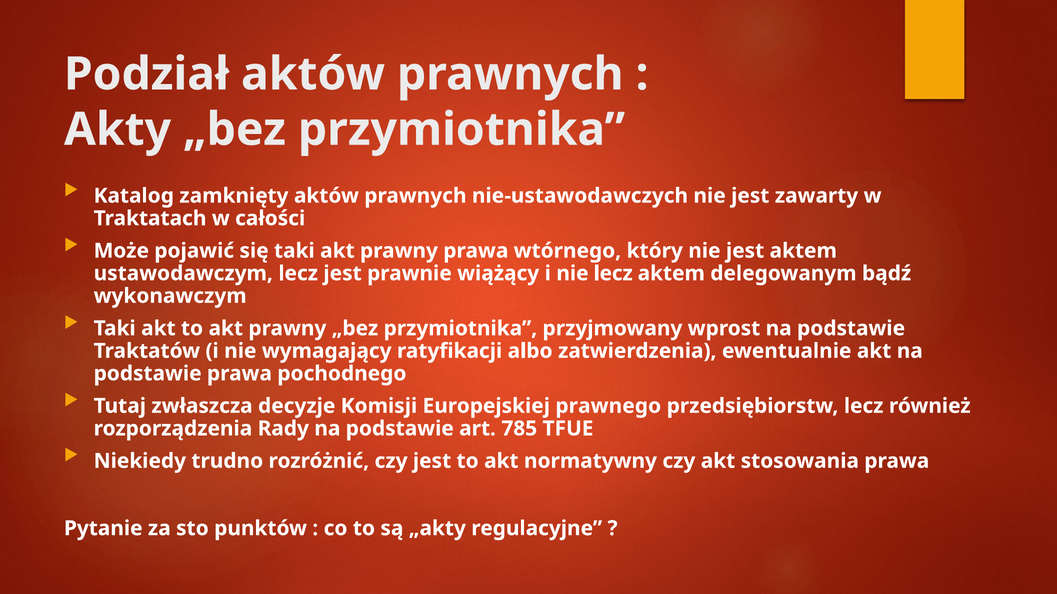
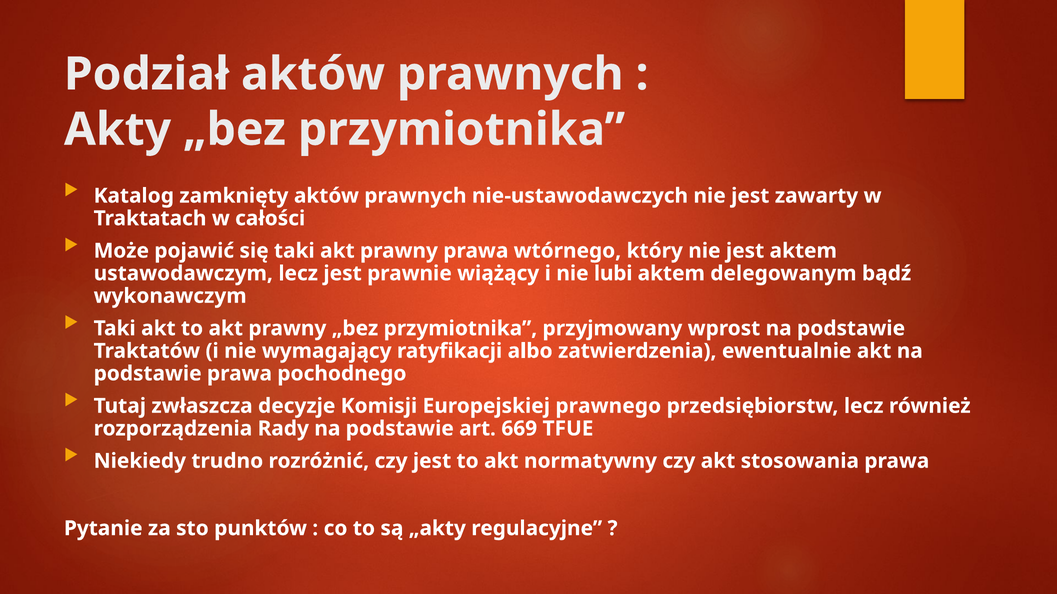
nie lecz: lecz -> lubi (613, 274)
785: 785 -> 669 (519, 429)
